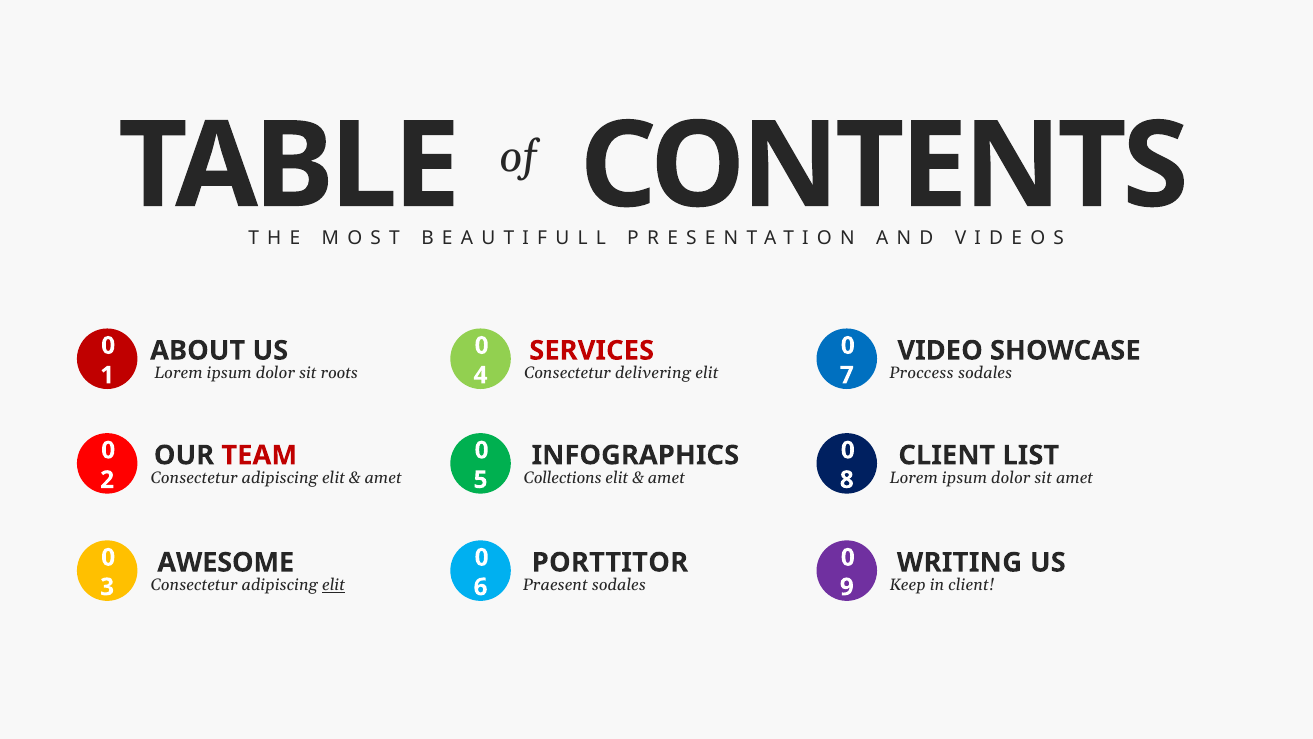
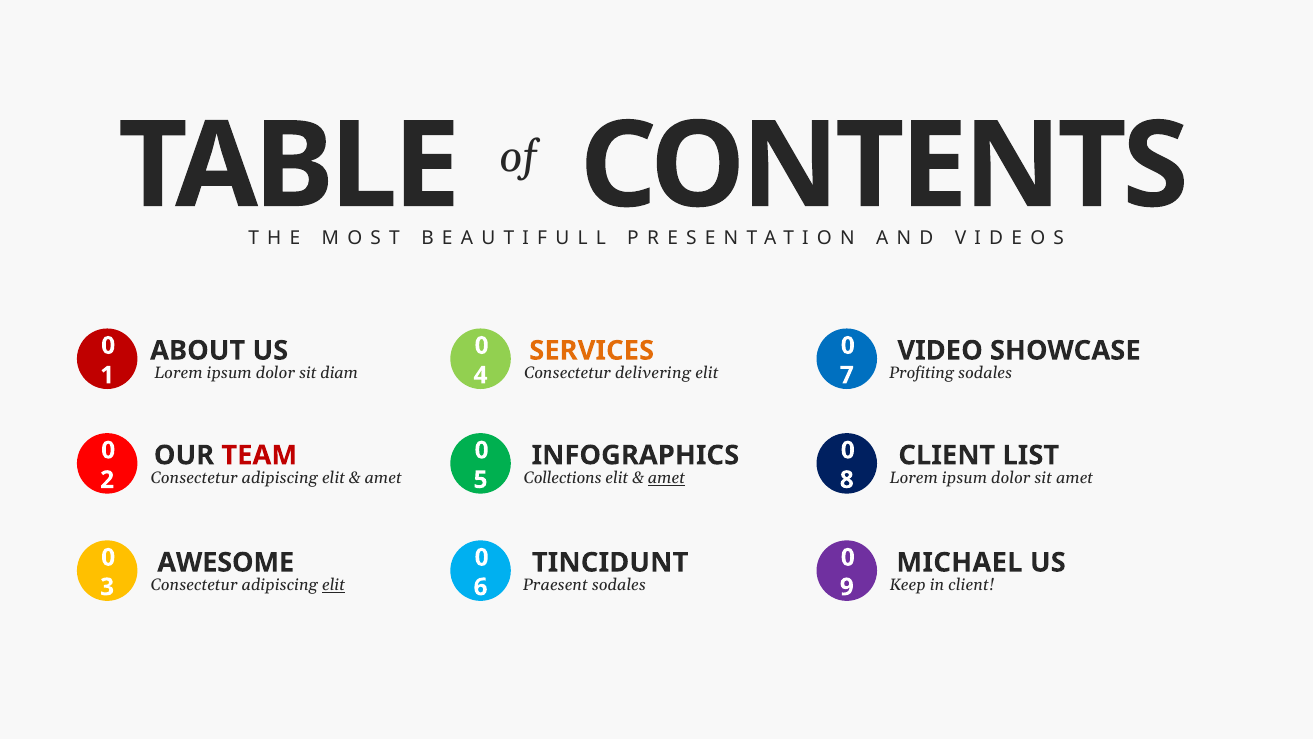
SERVICES colour: red -> orange (592, 350)
roots: roots -> diam (339, 373)
Proccess: Proccess -> Profiting (922, 373)
amet underline: none -> present (666, 478)
PORTTITOR: PORTTITOR -> TINCIDUNT (610, 562)
WRITING: WRITING -> MICHAEL (959, 562)
